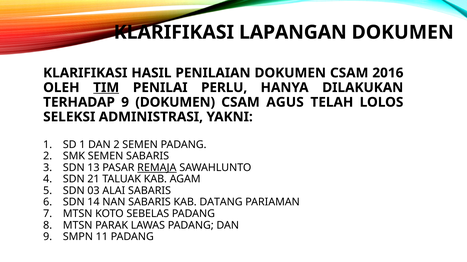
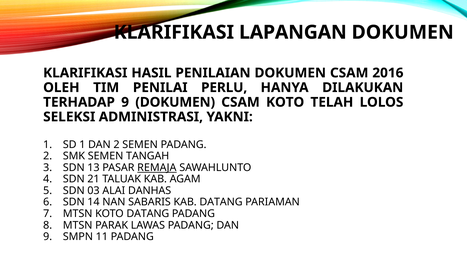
TIM underline: present -> none (106, 88)
CSAM AGUS: AGUS -> KOTO (285, 102)
SEMEN SABARIS: SABARIS -> TANGAH (148, 157)
ALAI SABARIS: SABARIS -> DANHAS (150, 191)
KOTO SEBELAS: SEBELAS -> DATANG (148, 214)
